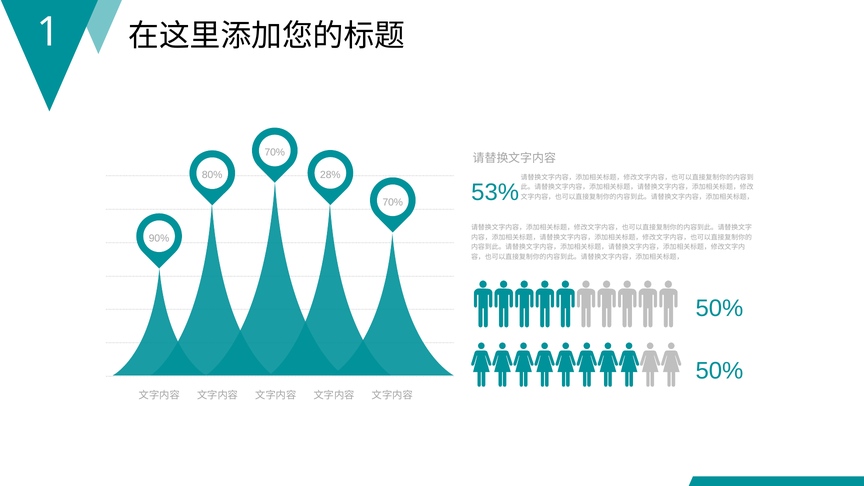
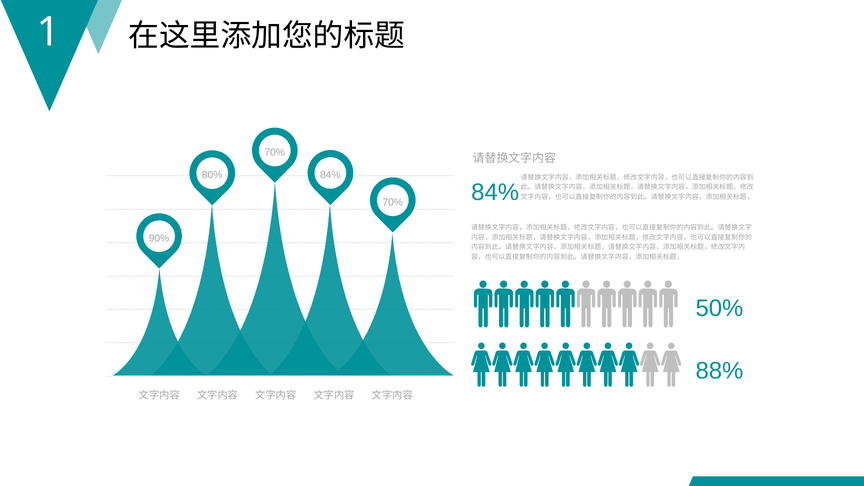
28%: 28% -> 84% (330, 175)
53%: 53% -> 84% (495, 192)
50%: 50% -> 88% (719, 371)
